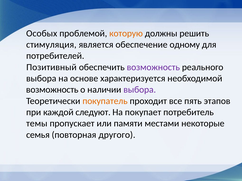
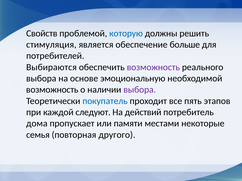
Особых: Особых -> Свойств (42, 33)
которую colour: orange -> blue (126, 33)
одному: одному -> больше (185, 45)
Позитивный: Позитивный -> Выбираются (51, 67)
характеризуется: характеризуется -> эмоциональную (133, 79)
покупатель colour: orange -> blue (105, 101)
покупает: покупает -> действий (143, 113)
темы: темы -> дома (37, 124)
